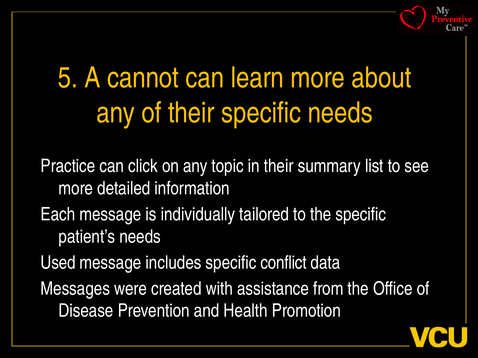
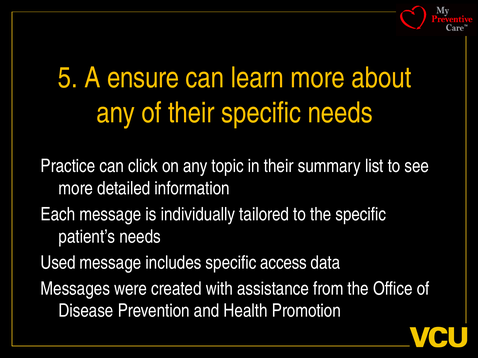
cannot: cannot -> ensure (143, 78)
conflict: conflict -> access (284, 263)
